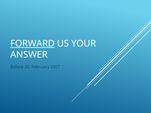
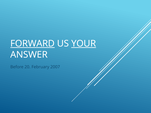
YOUR underline: none -> present (84, 44)
